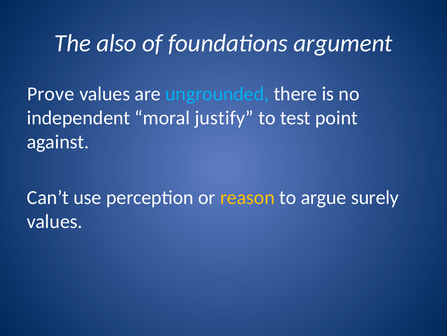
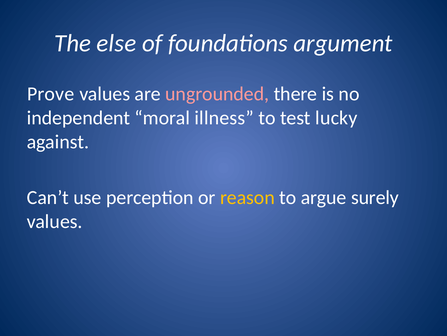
also: also -> else (116, 43)
ungrounded colour: light blue -> pink (217, 94)
justify: justify -> illness (224, 118)
point: point -> lucky (336, 118)
